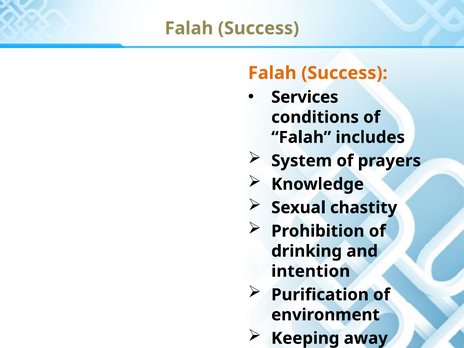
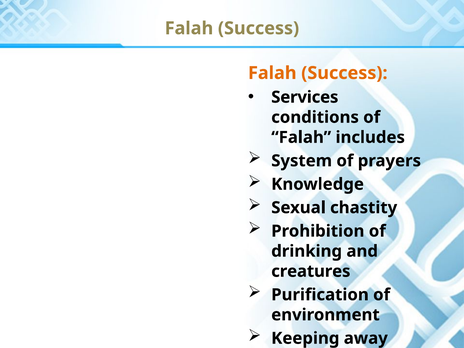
intention: intention -> creatures (311, 271)
